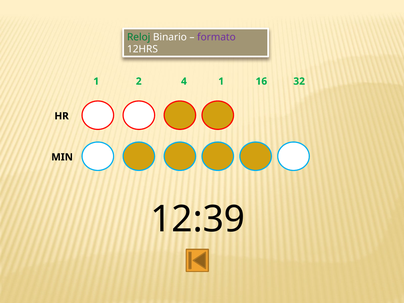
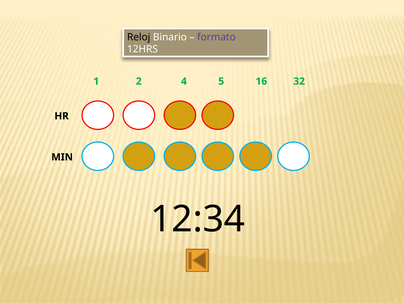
Reloj colour: green -> black (139, 37)
4 1: 1 -> 5 (221, 81)
12:39: 12:39 -> 12:34 (198, 219)
